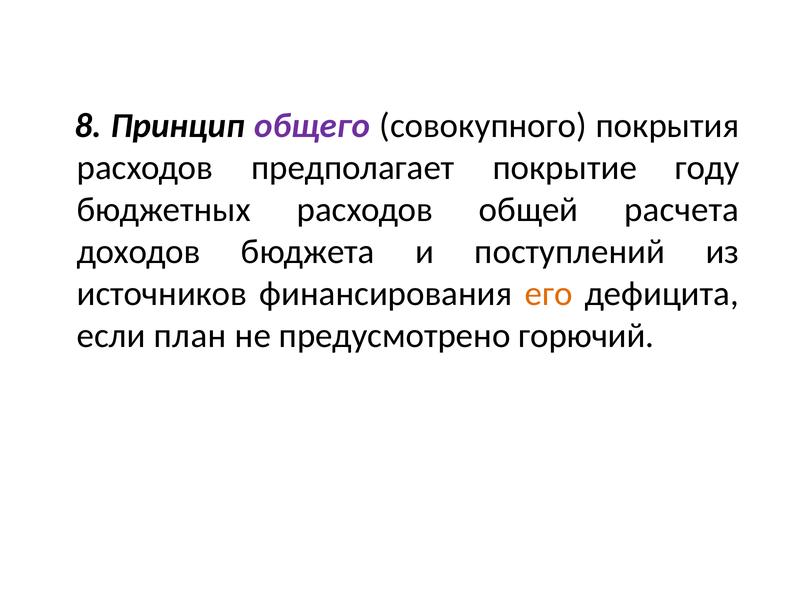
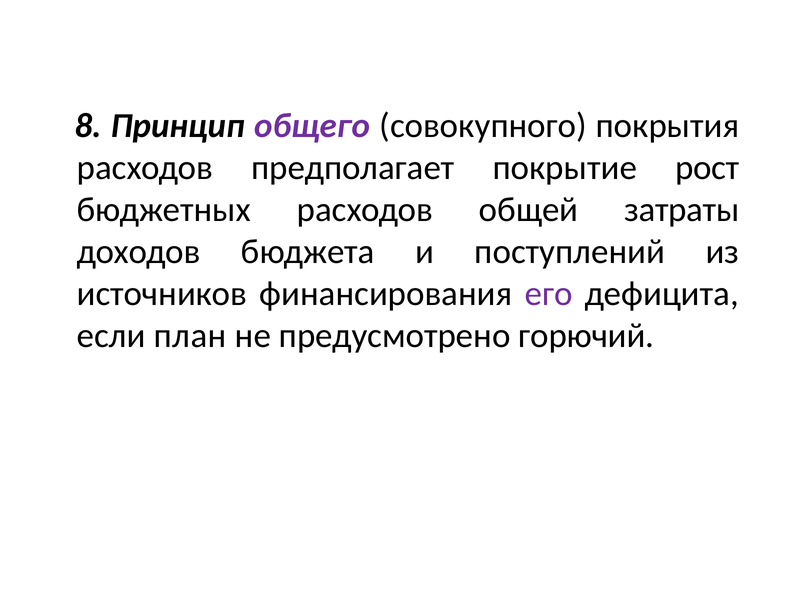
году: году -> рост (707, 168)
расчета: расчета -> затраты (682, 210)
его colour: orange -> purple (549, 294)
